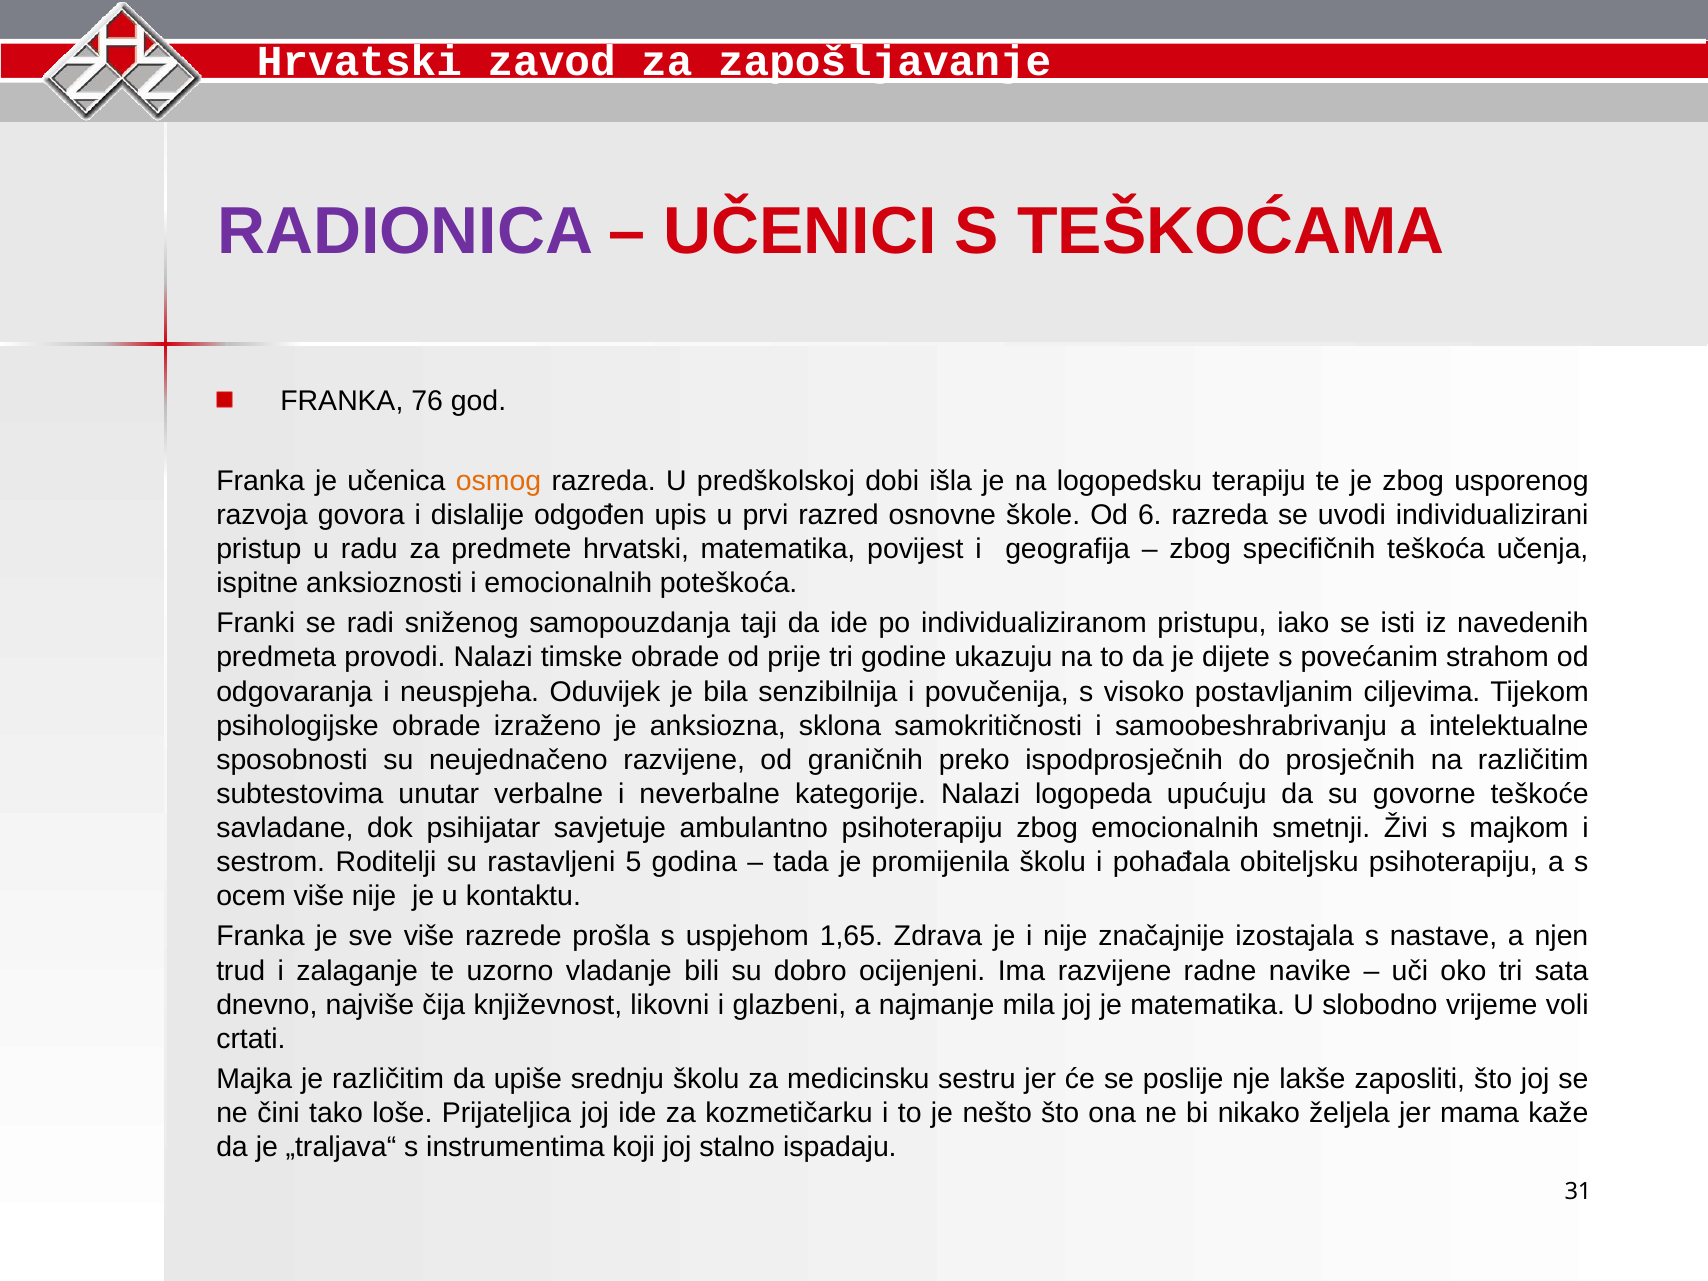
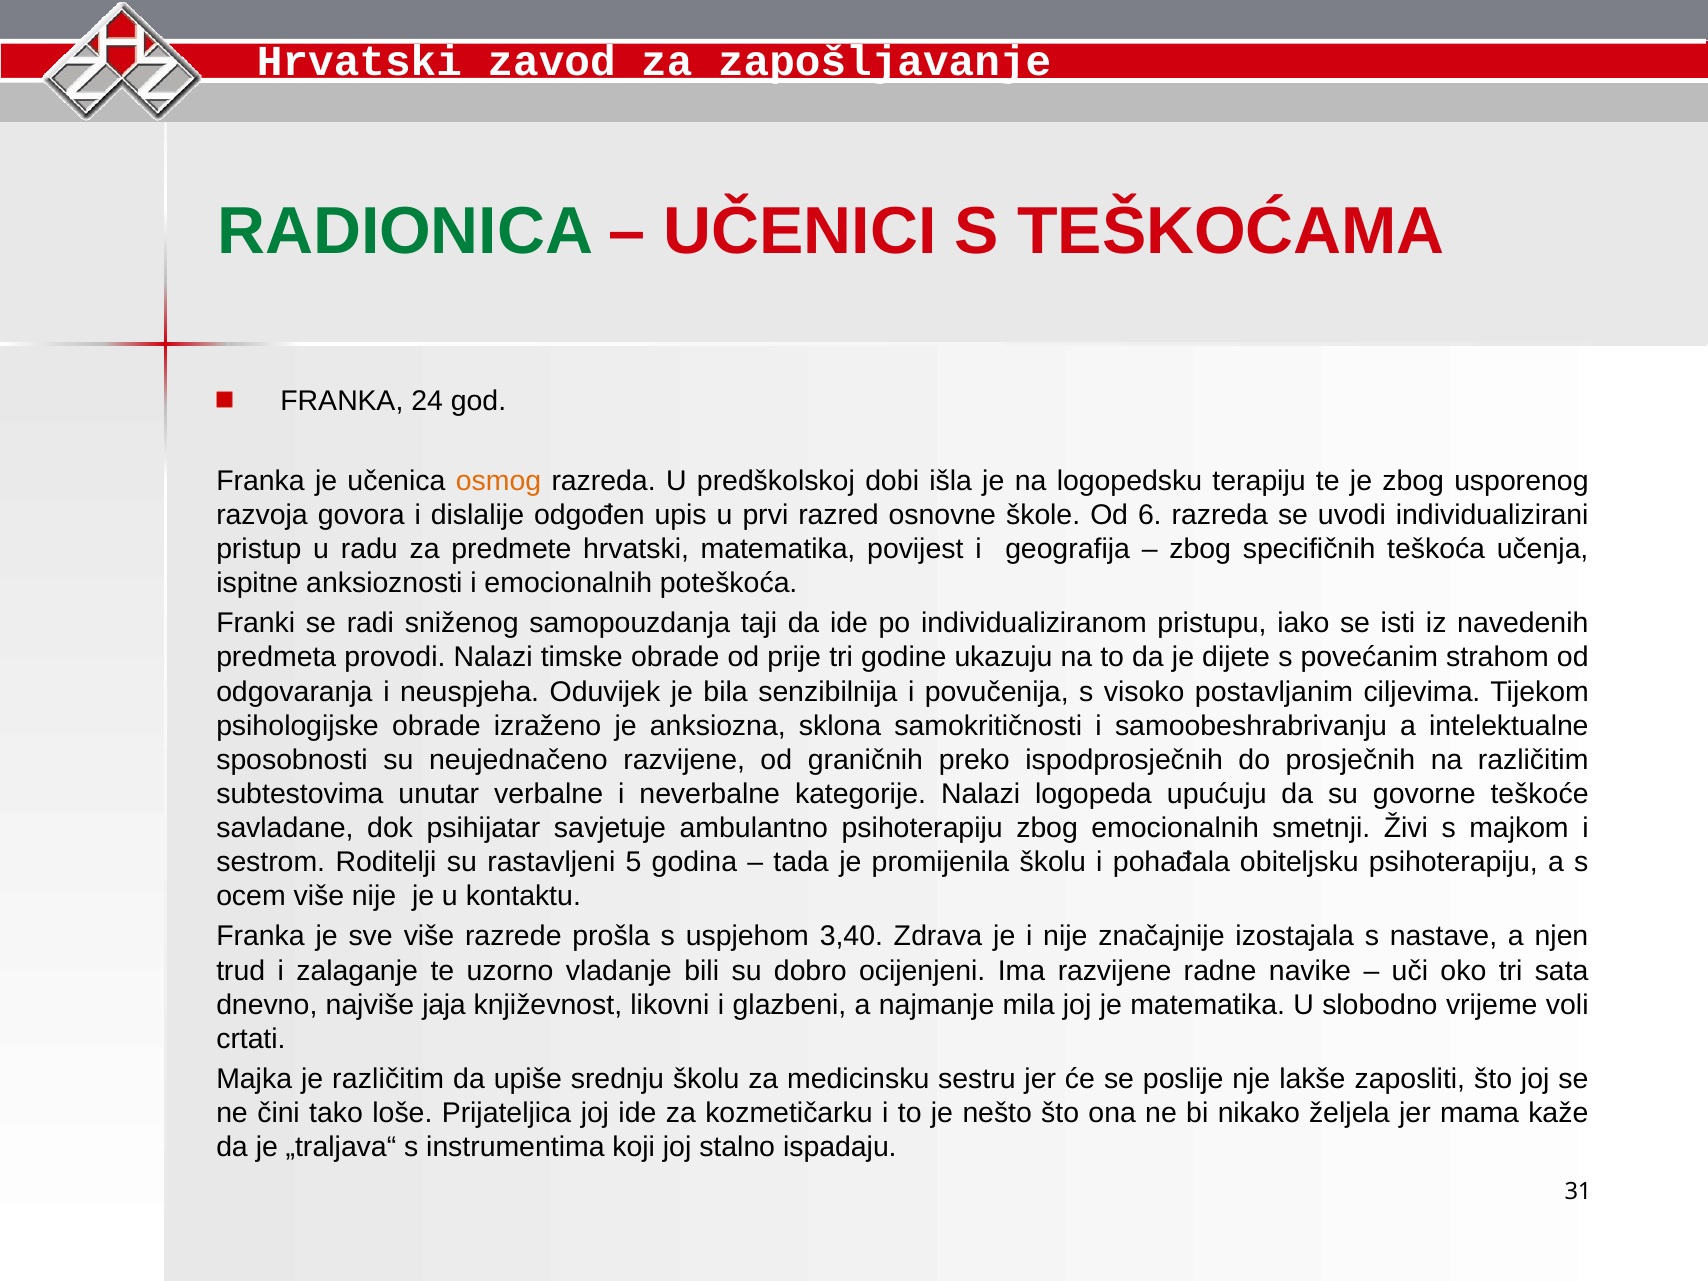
RADIONICA colour: purple -> green (405, 231)
76: 76 -> 24 (427, 401)
1,65: 1,65 -> 3,40 (851, 936)
čija: čija -> jaja (444, 1005)
